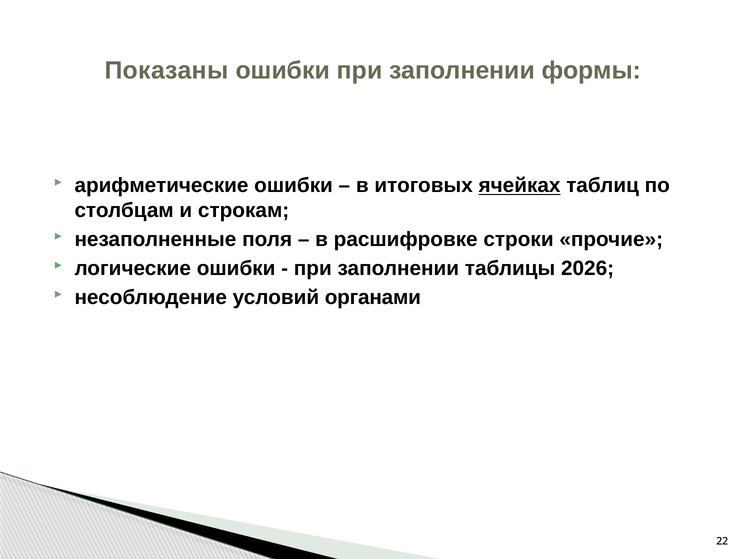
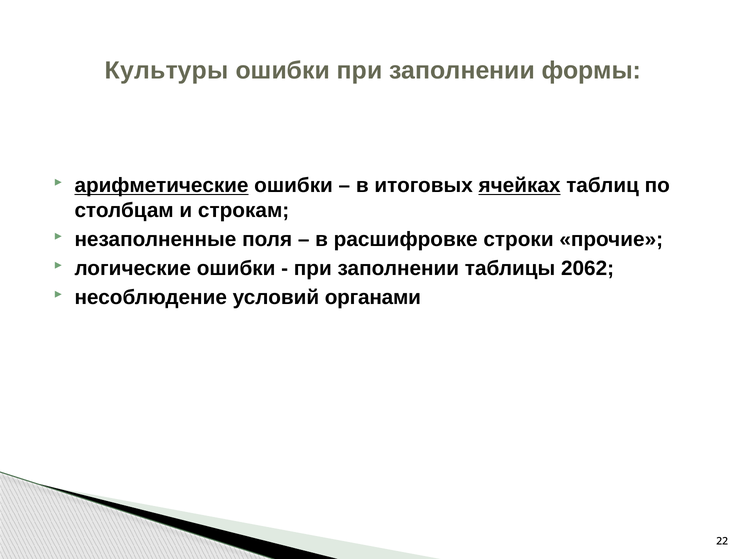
Показаны: Показаны -> Культуры (167, 71)
арифметические underline: none -> present (161, 186)
2026: 2026 -> 2062 (588, 269)
